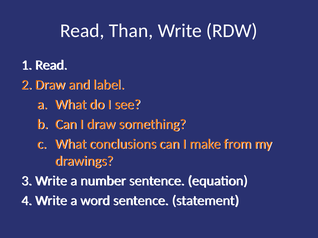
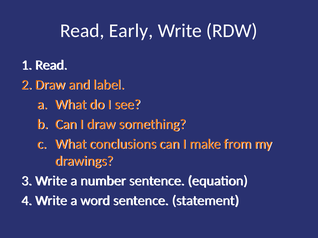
Than: Than -> Early (131, 31)
